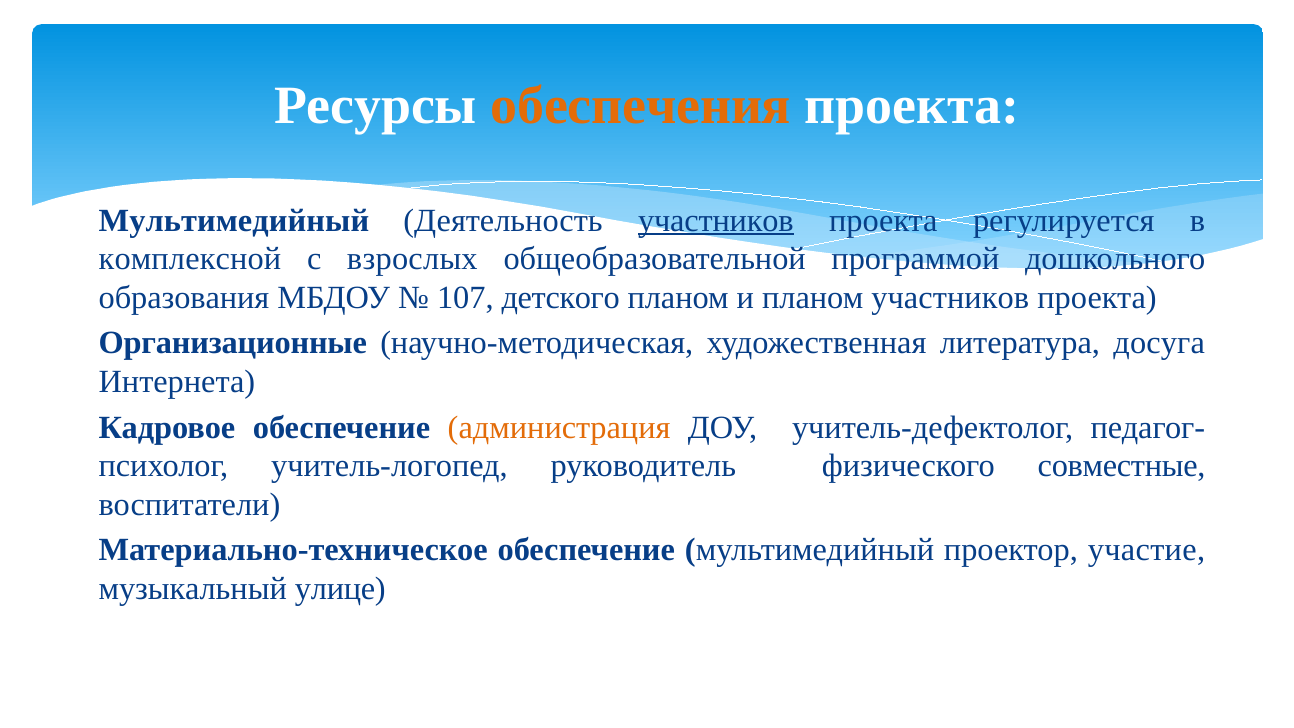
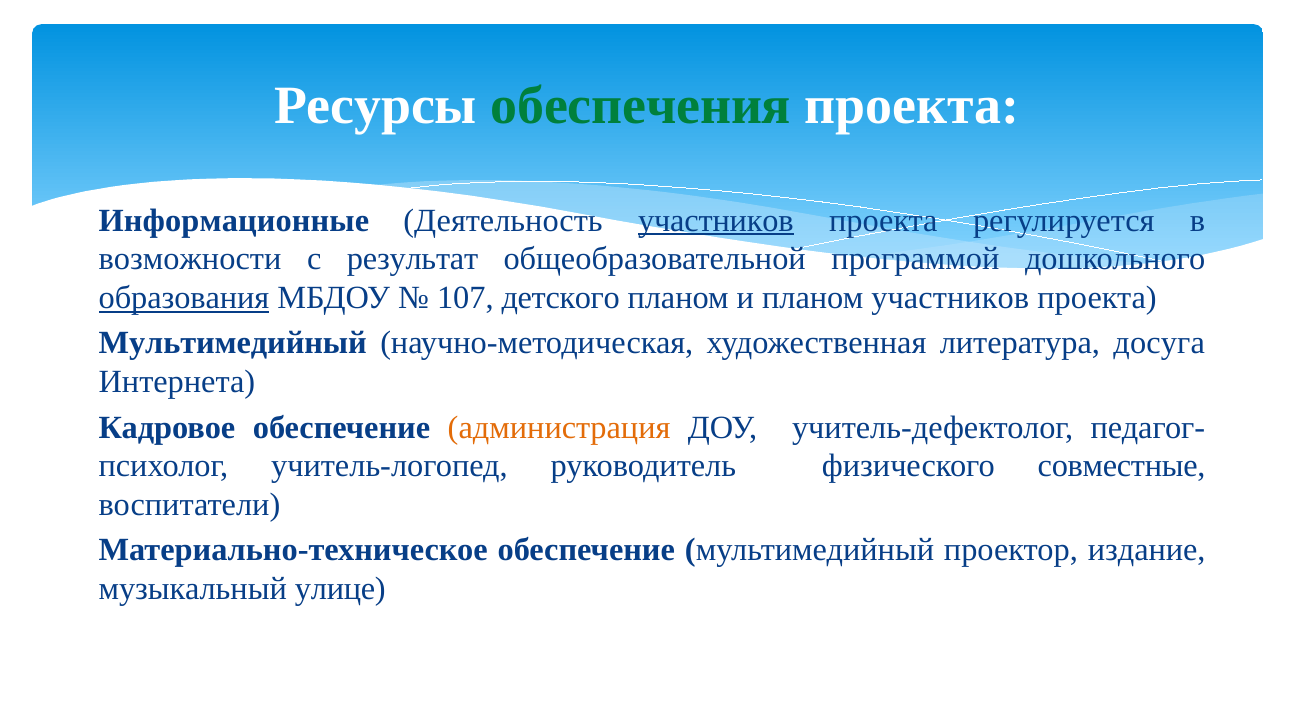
обеспечения colour: orange -> green (641, 106)
Мультимедийный: Мультимедийный -> Информационные (234, 220)
комплексной: комплексной -> возможности (190, 259)
взрослых: взрослых -> результат (413, 259)
образования underline: none -> present (184, 298)
Организационные: Организационные -> Мультимедийный (233, 343)
участие: участие -> издание (1147, 550)
